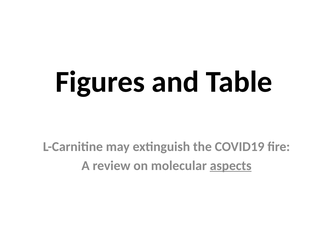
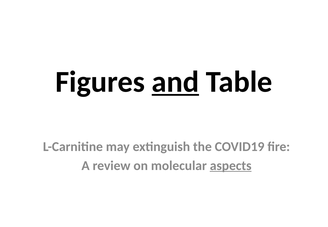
and underline: none -> present (175, 82)
